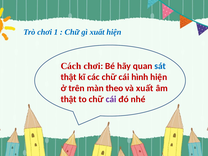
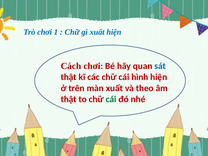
màn theo: theo -> xuất (114, 88)
và xuất: xuất -> theo (145, 88)
cái colour: purple -> green (111, 99)
